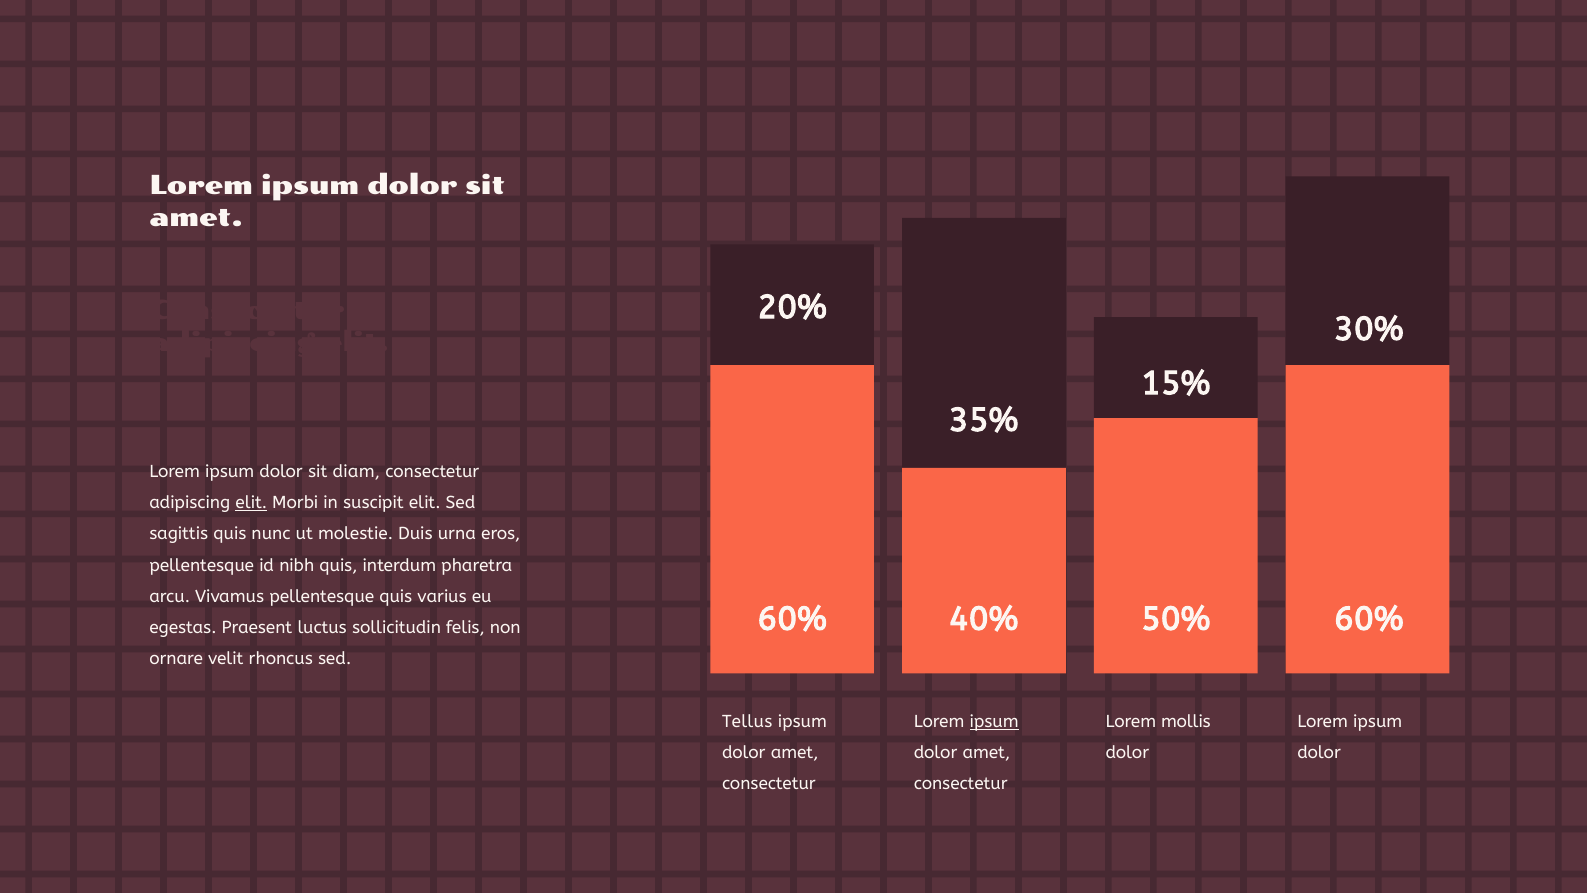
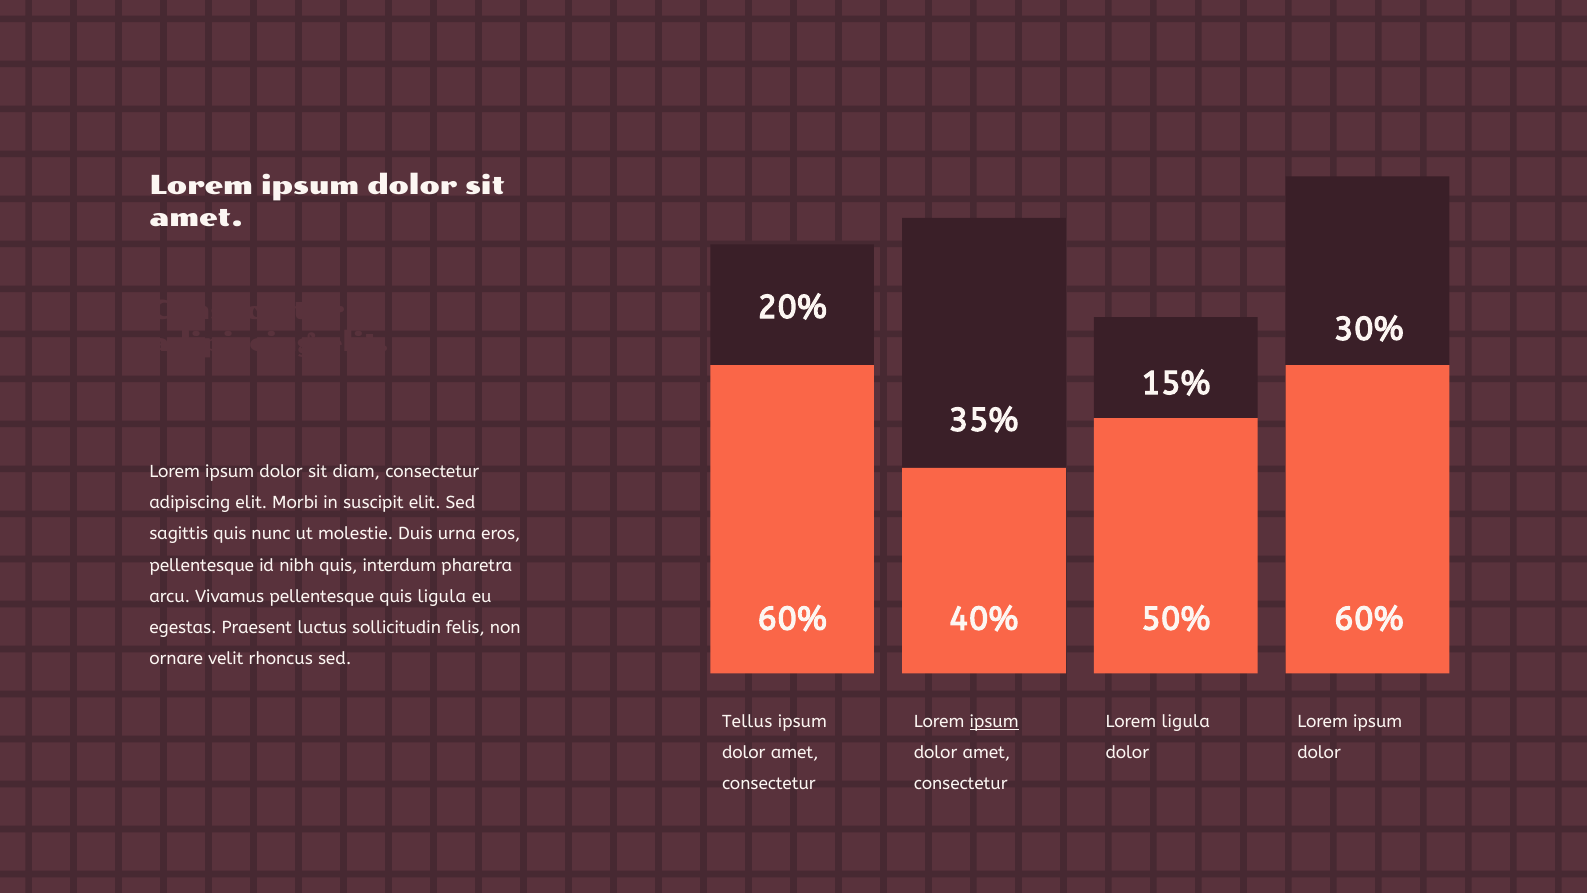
elit underline: present -> none (251, 503)
quis varius: varius -> ligula (442, 596)
Lorem mollis: mollis -> ligula (1186, 721)
